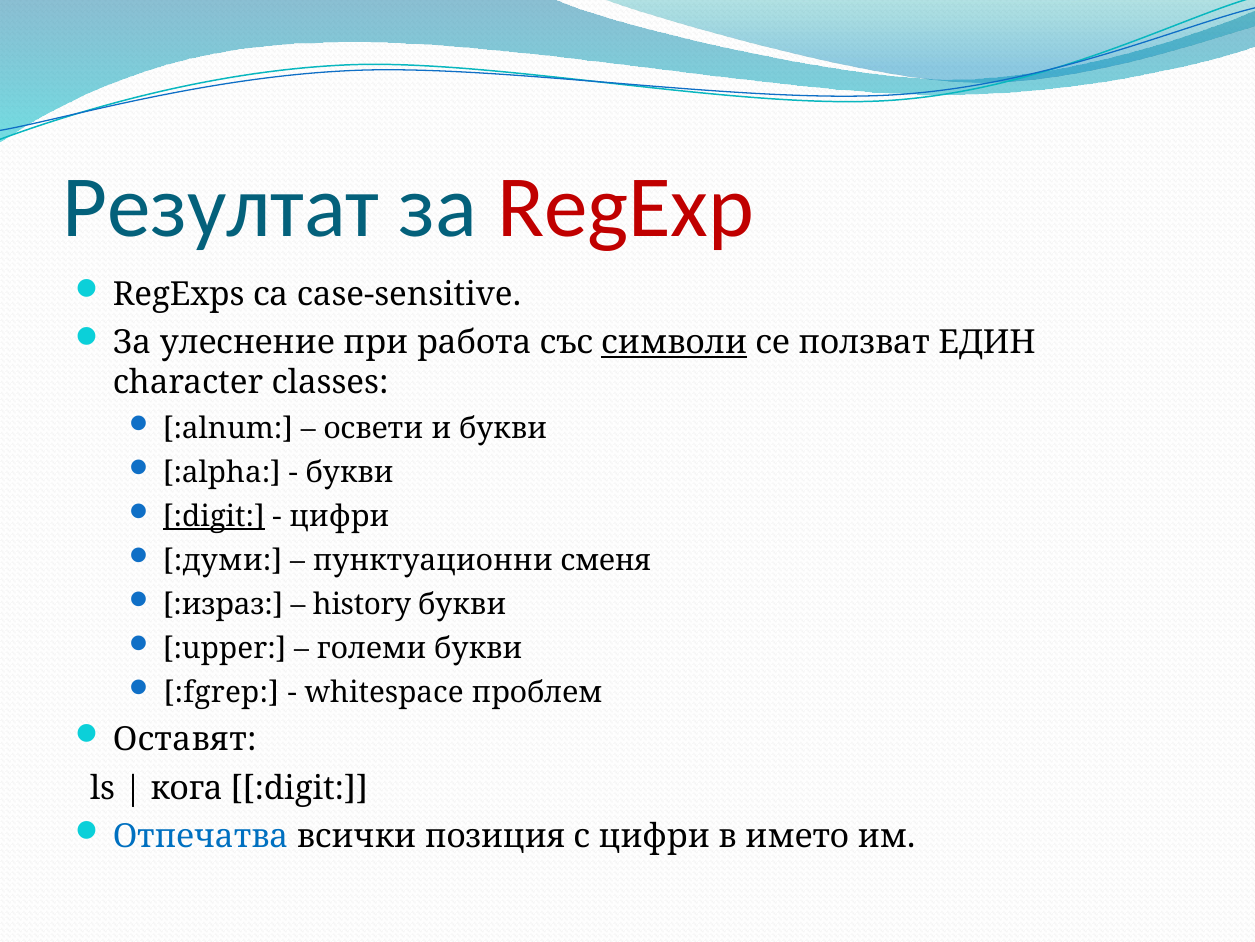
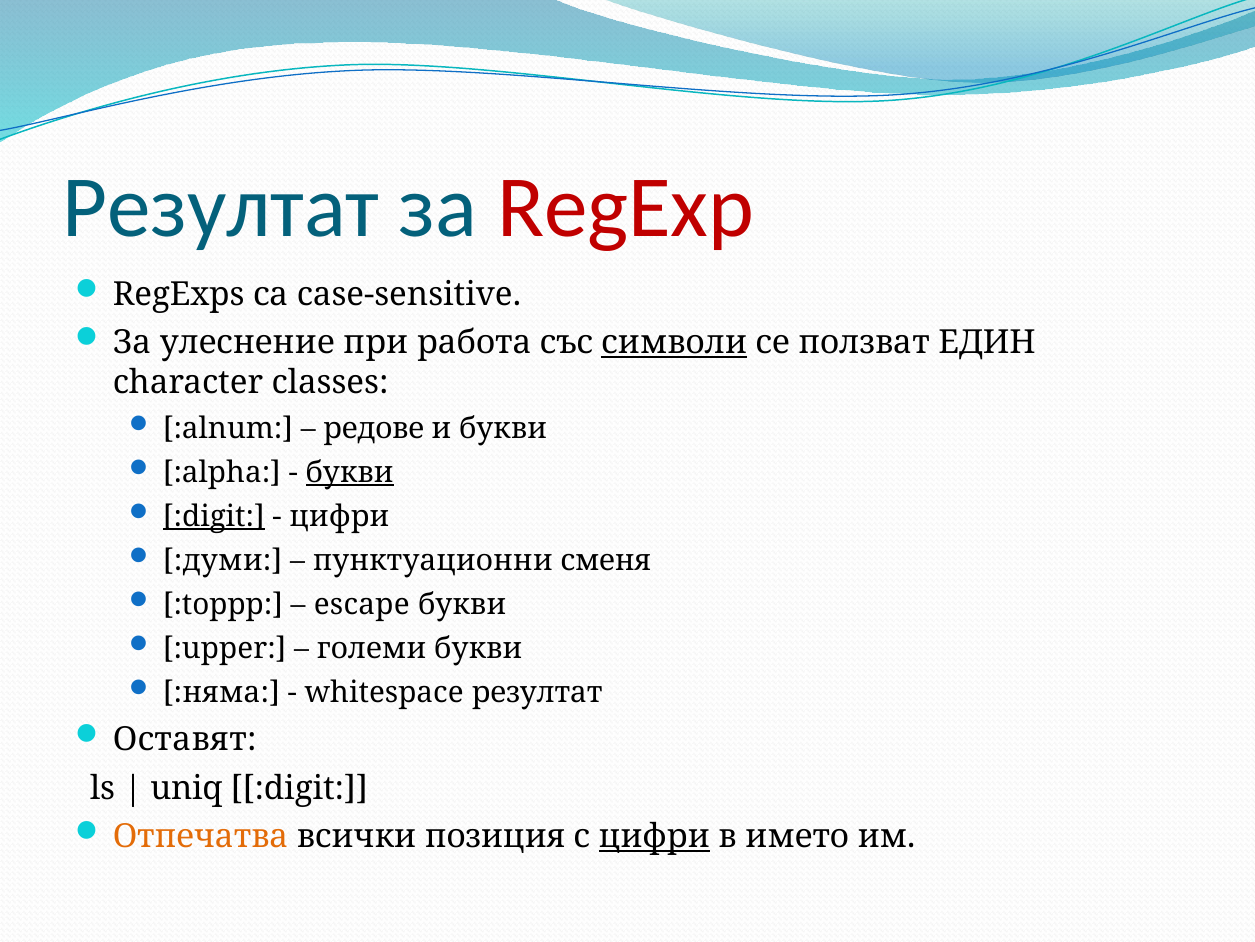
освети: освети -> редове (374, 428)
букви underline: none -> present (350, 472)
:израз: :израз -> :toppp (223, 604)
history: history -> escape (362, 604)
:fgrep: :fgrep -> :няма (221, 692)
whitespace проблем: проблем -> резултат (537, 692)
кога: кога -> uniq (187, 787)
Отпечатва colour: blue -> orange (201, 836)
цифри underline: none -> present (654, 836)
